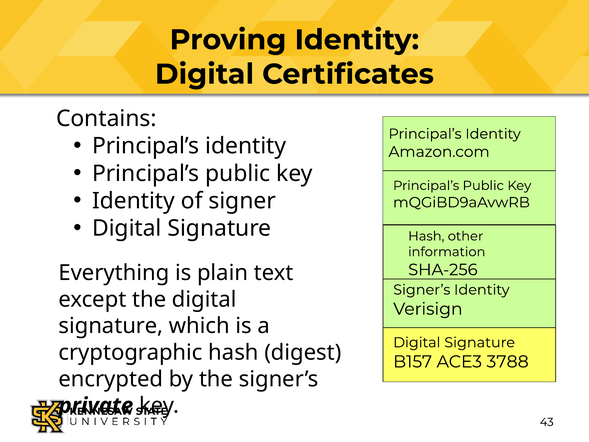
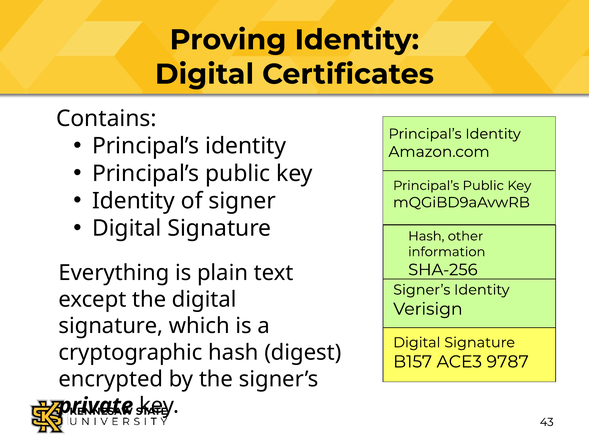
3788: 3788 -> 9787 (508, 362)
